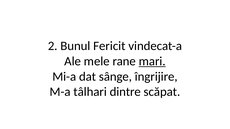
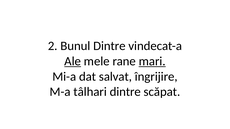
Bunul Fericit: Fericit -> Dintre (109, 46)
Ale underline: none -> present (73, 61)
sânge: sânge -> salvat (115, 77)
